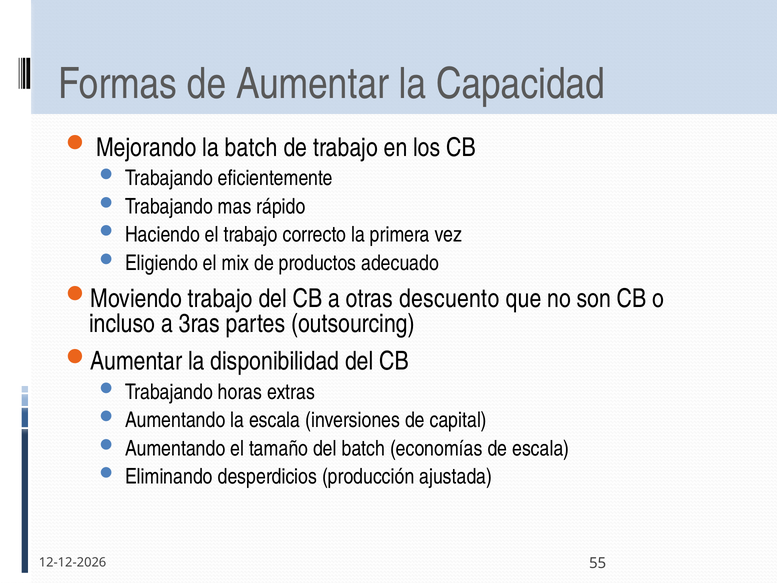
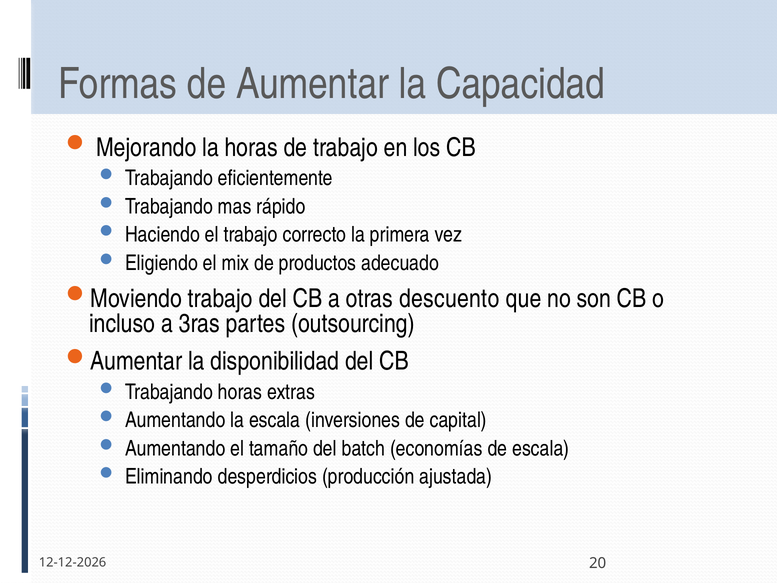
la batch: batch -> horas (251, 147)
55: 55 -> 20 (598, 563)
